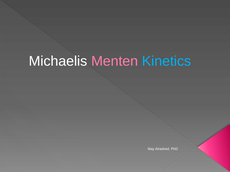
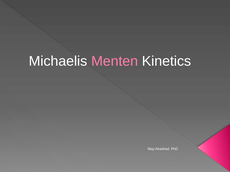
Kinetics colour: light blue -> white (167, 61)
